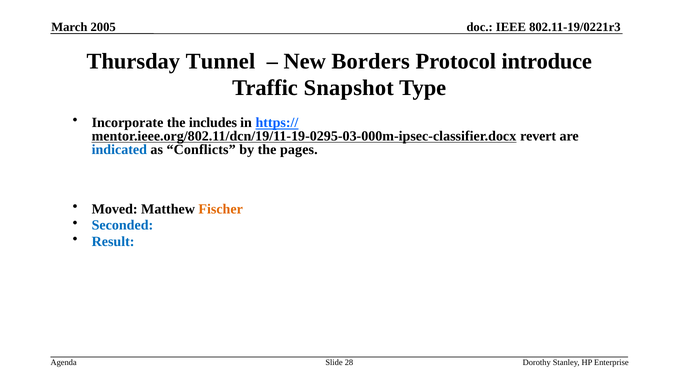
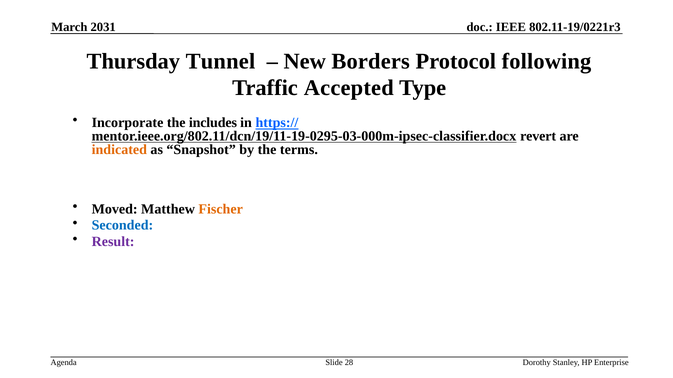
2005: 2005 -> 2031 (103, 27)
introduce: introduce -> following (547, 61)
Snapshot: Snapshot -> Accepted (349, 88)
indicated colour: blue -> orange (119, 150)
Conflicts: Conflicts -> Snapshot (201, 150)
pages: pages -> terms (299, 150)
Result colour: blue -> purple (113, 242)
